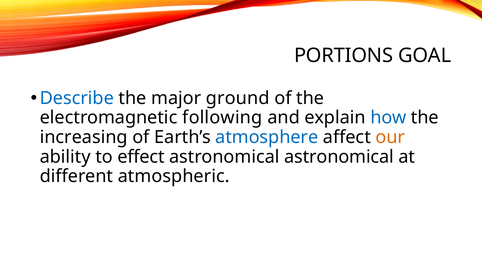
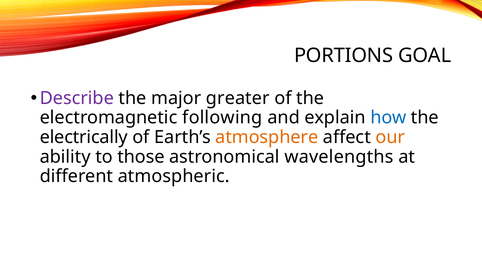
Describe colour: blue -> purple (77, 98)
ground: ground -> greater (238, 98)
increasing: increasing -> electrically (84, 137)
atmosphere colour: blue -> orange (267, 137)
effect: effect -> those (141, 157)
astronomical astronomical: astronomical -> wavelengths (339, 157)
